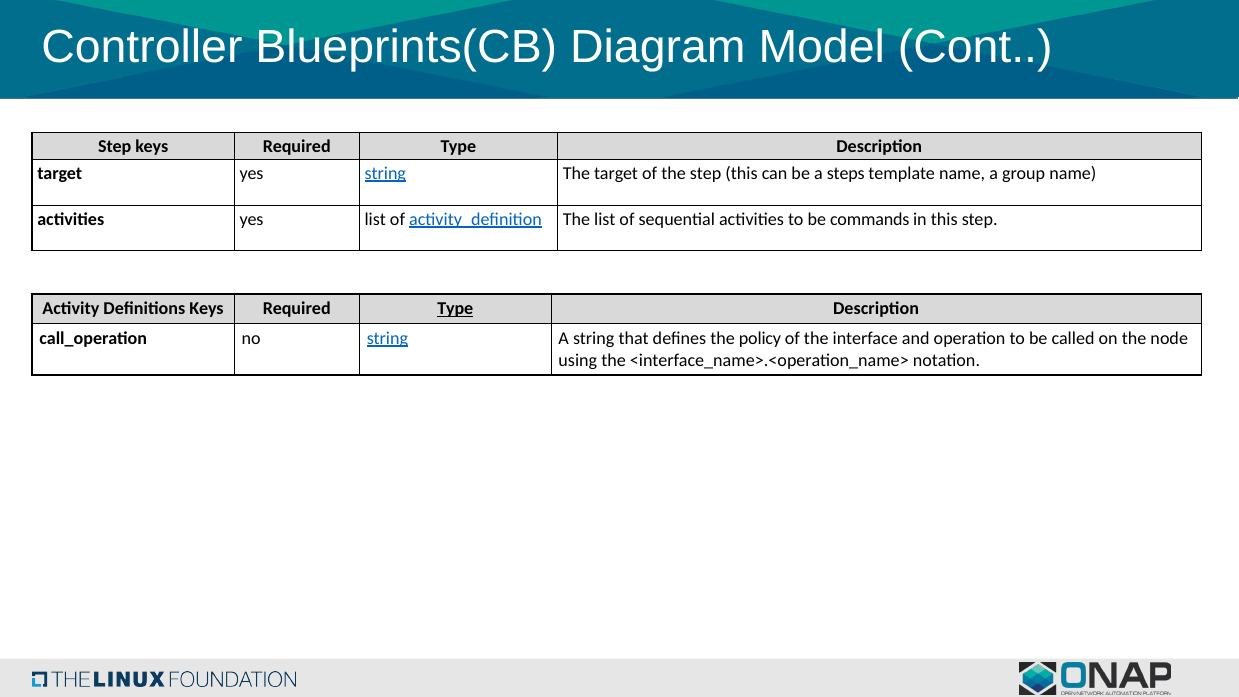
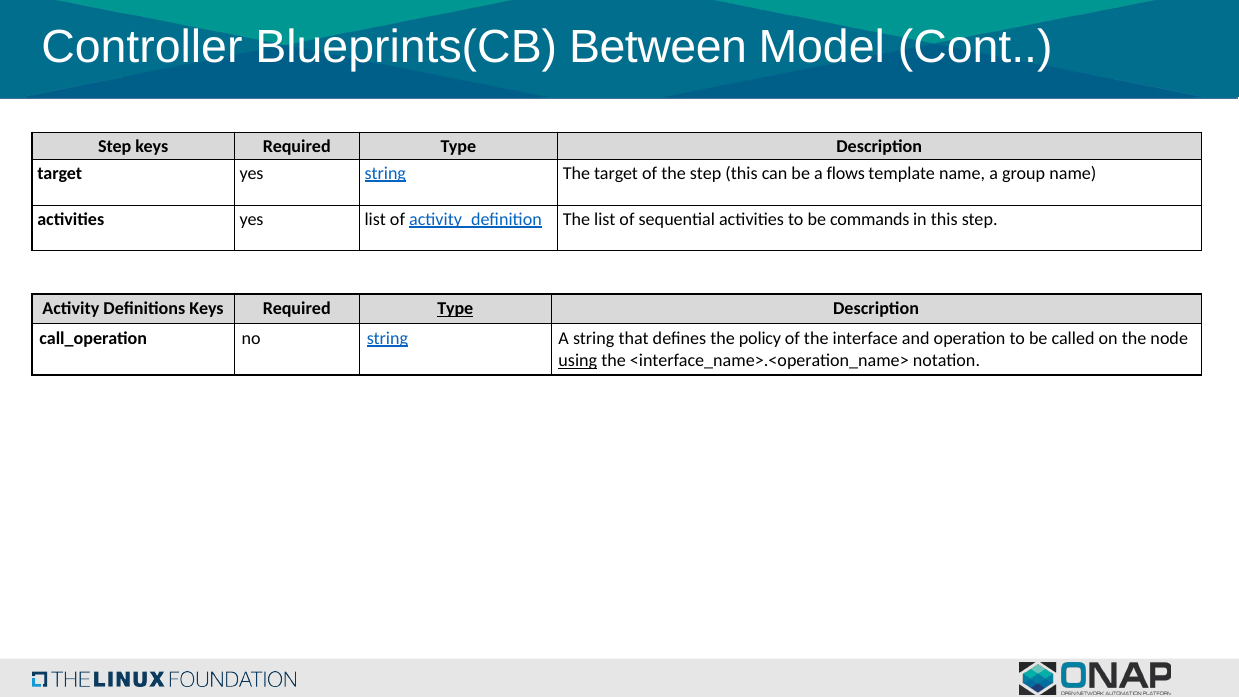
Diagram: Diagram -> Between (658, 47)
steps: steps -> flows (846, 173)
using underline: none -> present (578, 360)
